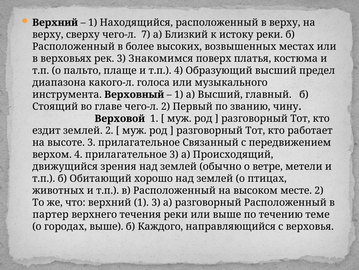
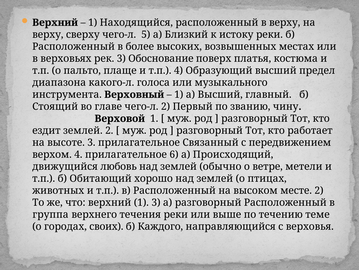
7: 7 -> 5 (146, 34)
Знакомимся: Знакомимся -> Обоснование (161, 58)
прилагательное 3: 3 -> 6 (174, 154)
зрения: зрения -> любовь (119, 166)
партер: партер -> группа (50, 214)
городах выше: выше -> своих (106, 226)
